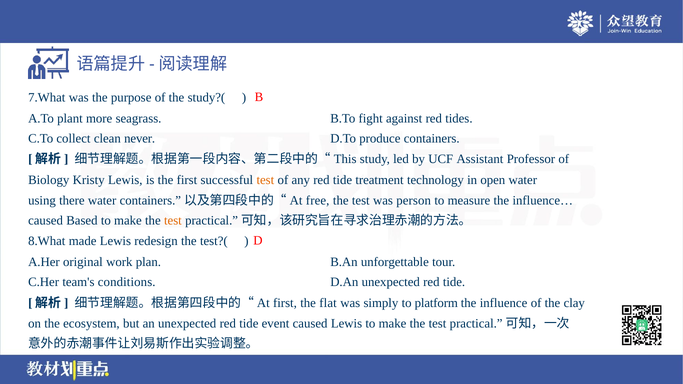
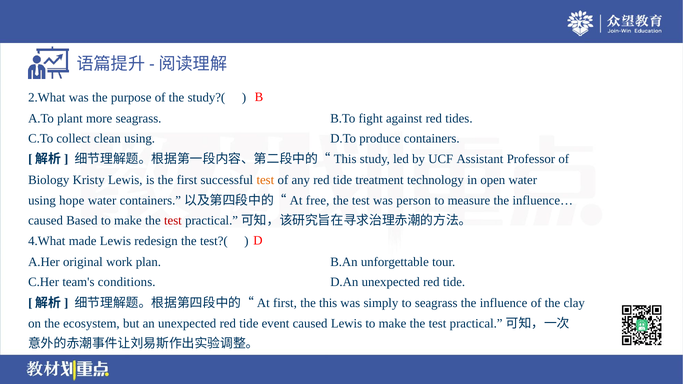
7.What: 7.What -> 2.What (47, 98)
clean never: never -> using (140, 138)
there: there -> hope (72, 201)
test colour: orange -> red (173, 220)
8.What: 8.What -> 4.What (47, 241)
flat: flat -> this (328, 303)
to platform: platform -> seagrass (436, 303)
